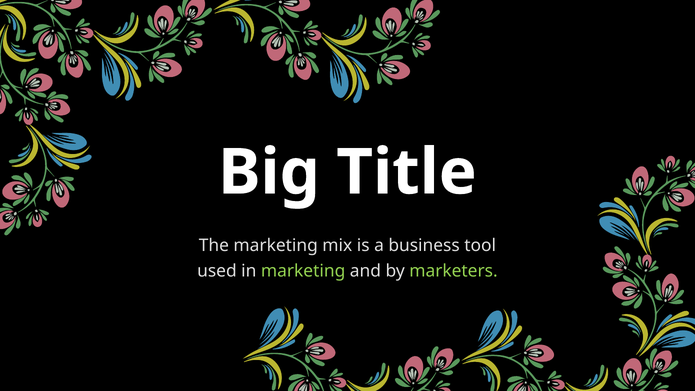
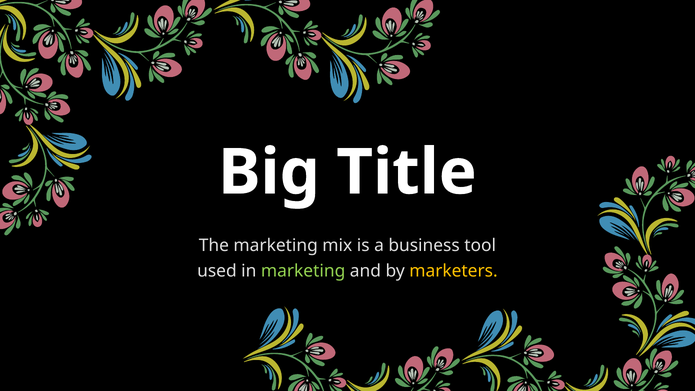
marketers colour: light green -> yellow (453, 271)
